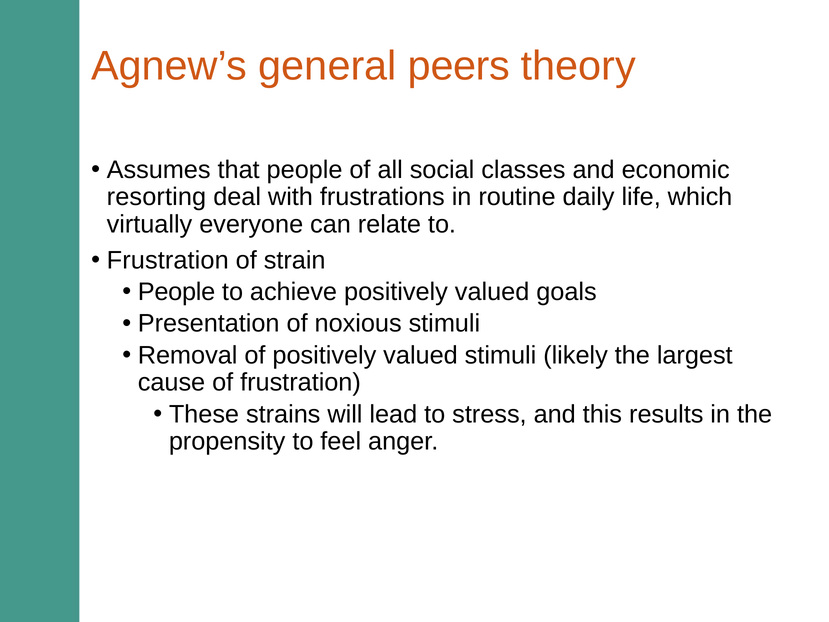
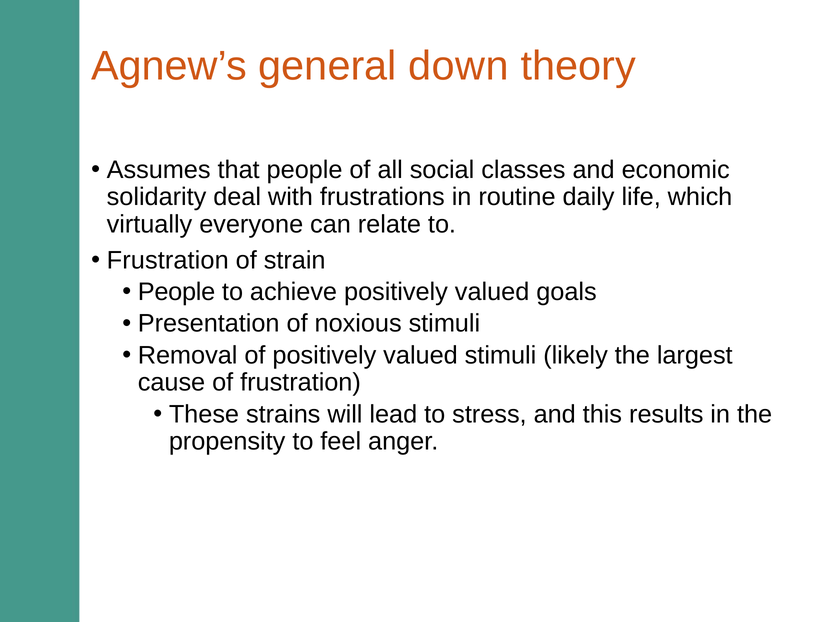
peers: peers -> down (458, 66)
resorting: resorting -> solidarity (157, 197)
